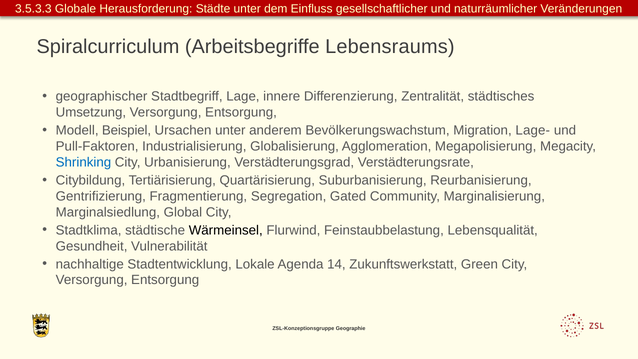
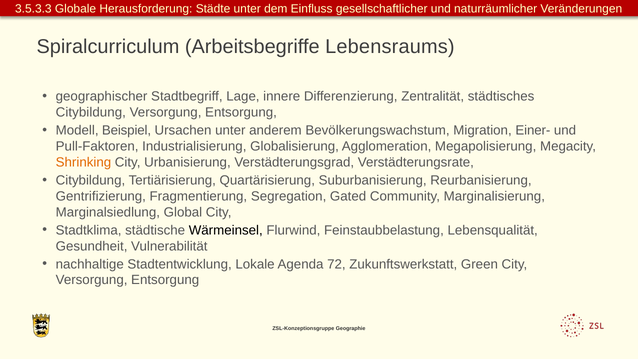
Umsetzung: Umsetzung -> Citybildung (91, 112)
Lage-: Lage- -> Einer- (533, 130)
Shrinking colour: blue -> orange (83, 162)
14: 14 -> 72 (336, 264)
